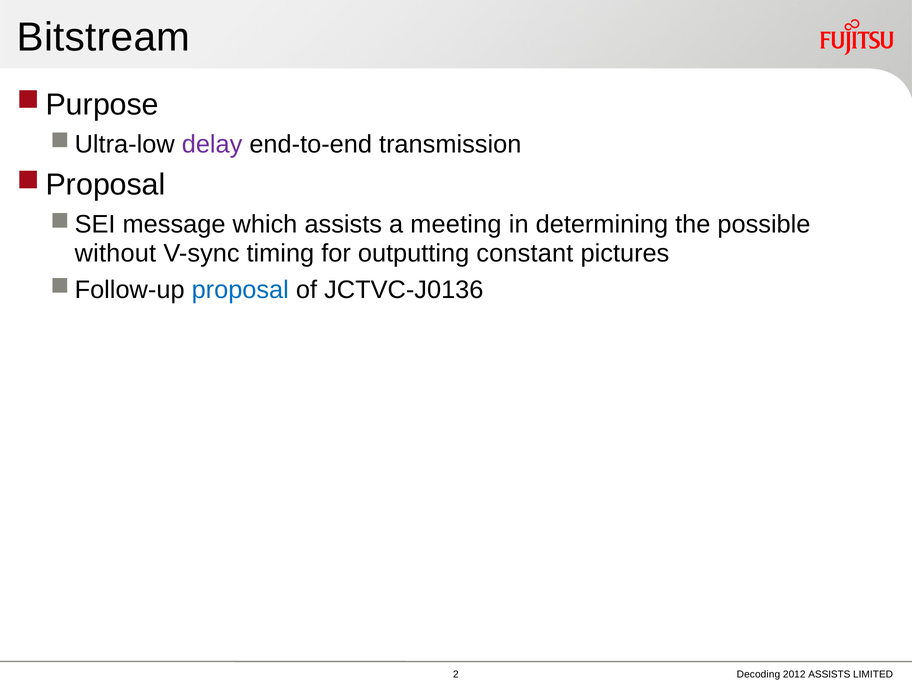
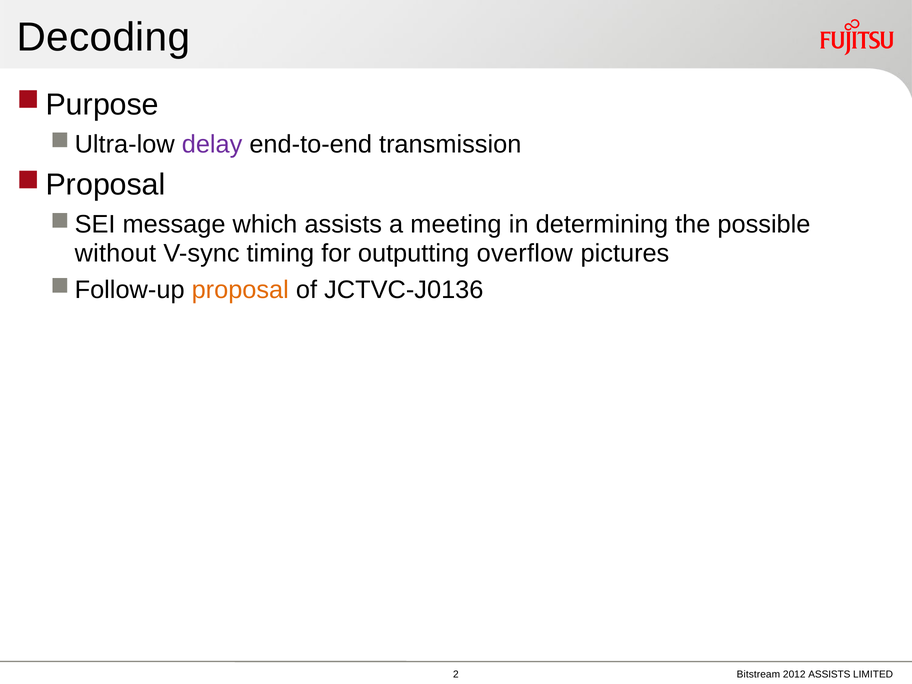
Bitstream: Bitstream -> Decoding (104, 37)
constant: constant -> overflow (525, 253)
proposal colour: blue -> orange (240, 290)
Decoding: Decoding -> Bitstream (758, 674)
